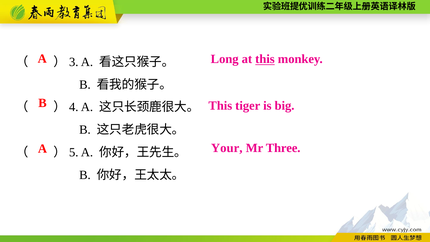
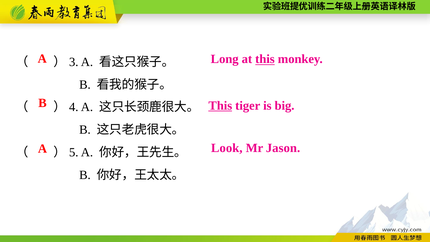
This underline: none -> present (220, 106)
Your: Your -> Look (227, 148)
Three: Three -> Jason (283, 148)
